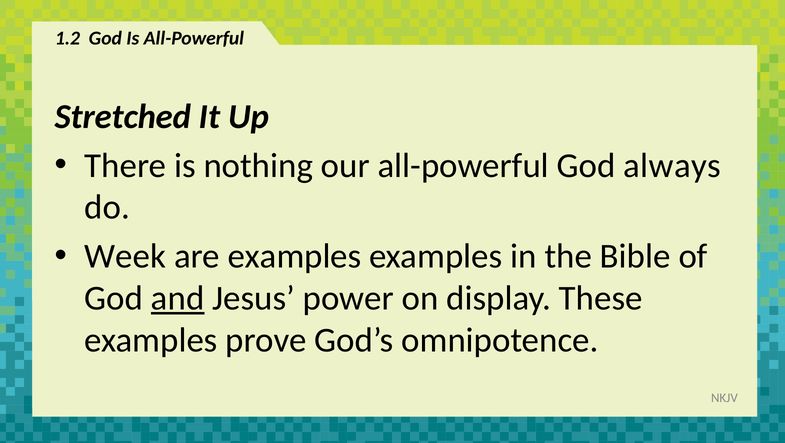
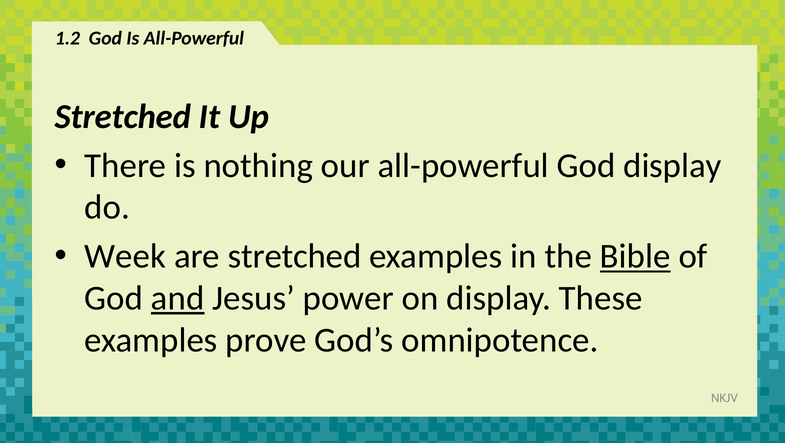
God always: always -> display (672, 165)
are examples: examples -> stretched (295, 256)
Bible underline: none -> present (635, 256)
